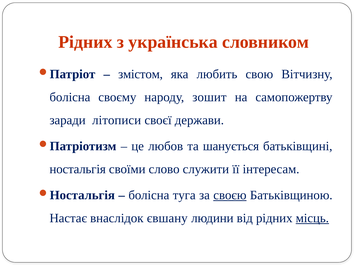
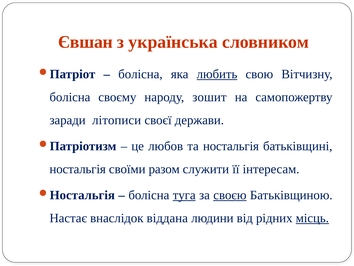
Рідних: Рідних -> Євшан (86, 42)
змістом: змістом -> болісна (140, 74)
любить underline: none -> present (217, 74)
та шанується: шанується -> ностальгія (231, 146)
слово: слово -> разом (164, 169)
туга underline: none -> present (184, 195)
євшану: євшану -> віддана (167, 218)
